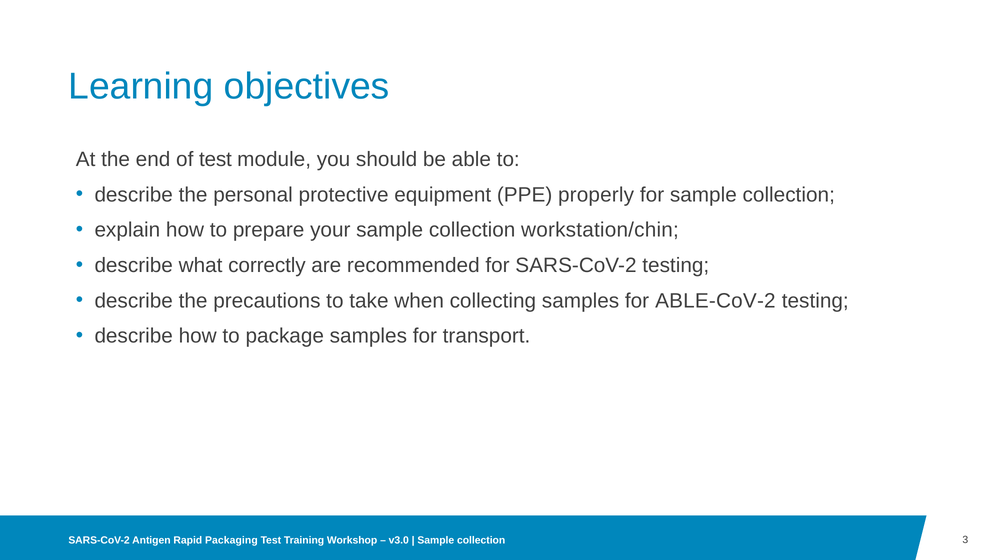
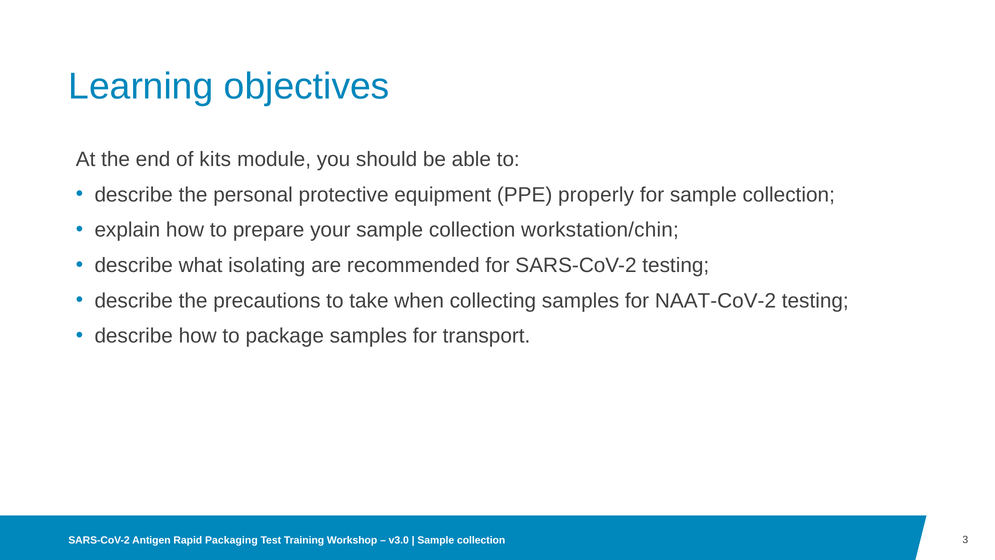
of test: test -> kits (215, 159)
correctly: correctly -> isolating (267, 265)
ABLE-CoV-2: ABLE-CoV-2 -> NAAT-CoV-2 (715, 300)
